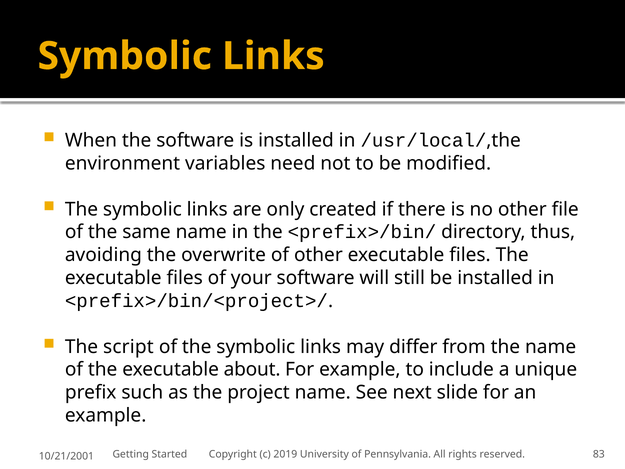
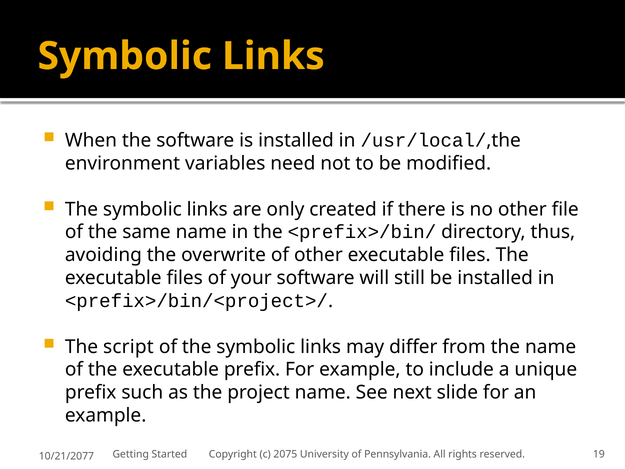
executable about: about -> prefix (252, 369)
2019: 2019 -> 2075 (285, 454)
83: 83 -> 19 (599, 454)
10/21/2001: 10/21/2001 -> 10/21/2077 (66, 456)
